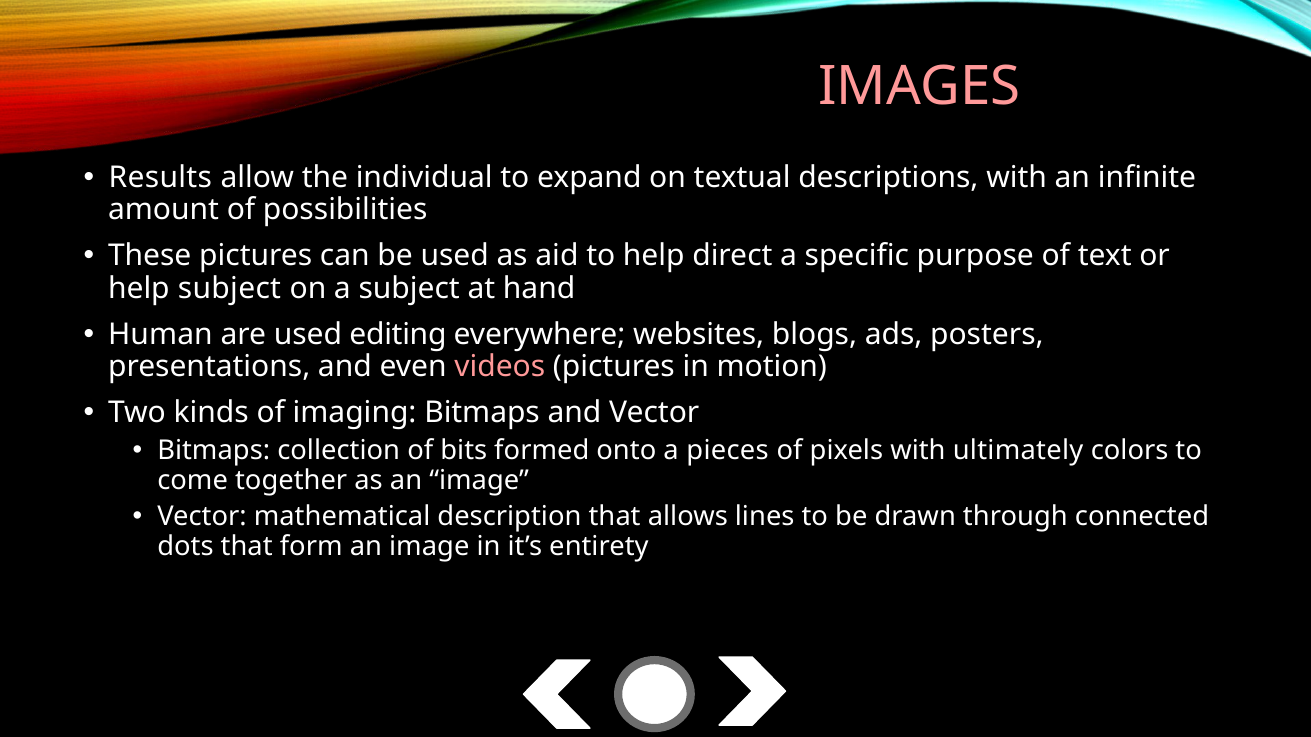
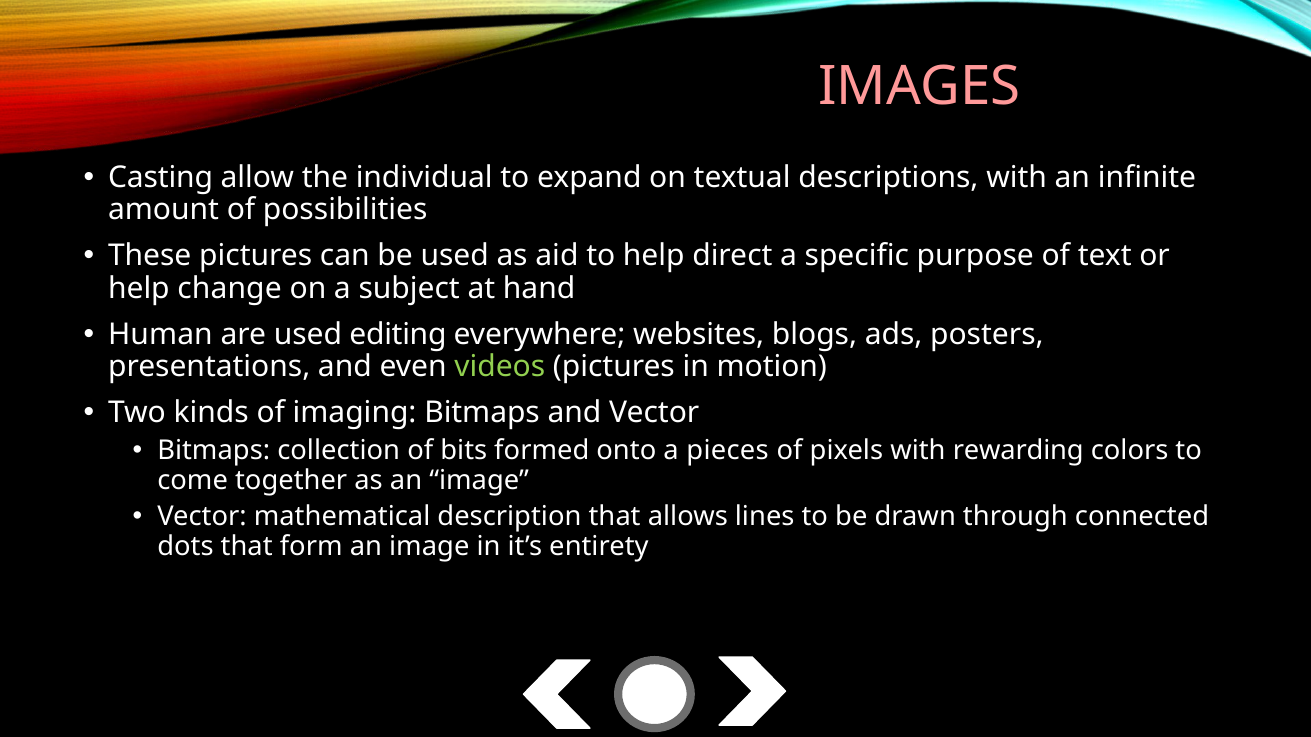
Results: Results -> Casting (161, 178)
help subject: subject -> change (230, 289)
videos colour: pink -> light green (500, 367)
ultimately: ultimately -> rewarding (1018, 451)
